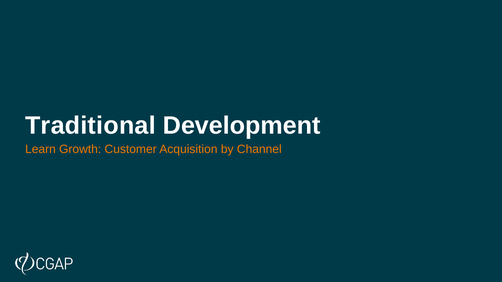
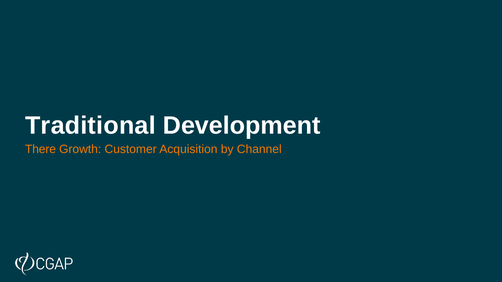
Learn: Learn -> There (41, 149)
